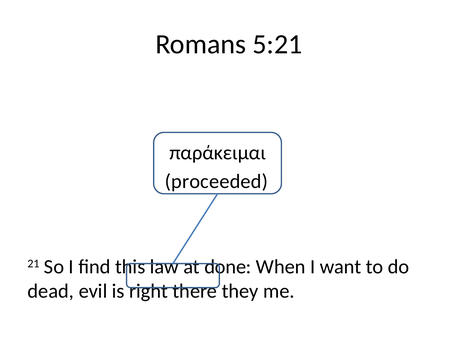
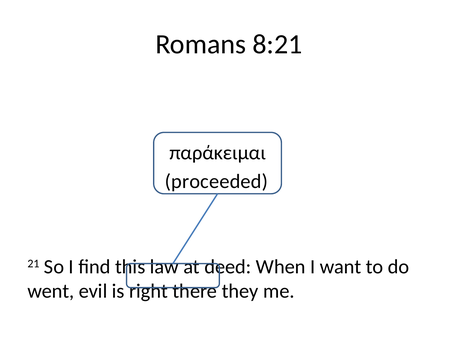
5:21: 5:21 -> 8:21 (277, 44)
done: done -> deed (228, 267)
dead: dead -> went (51, 292)
